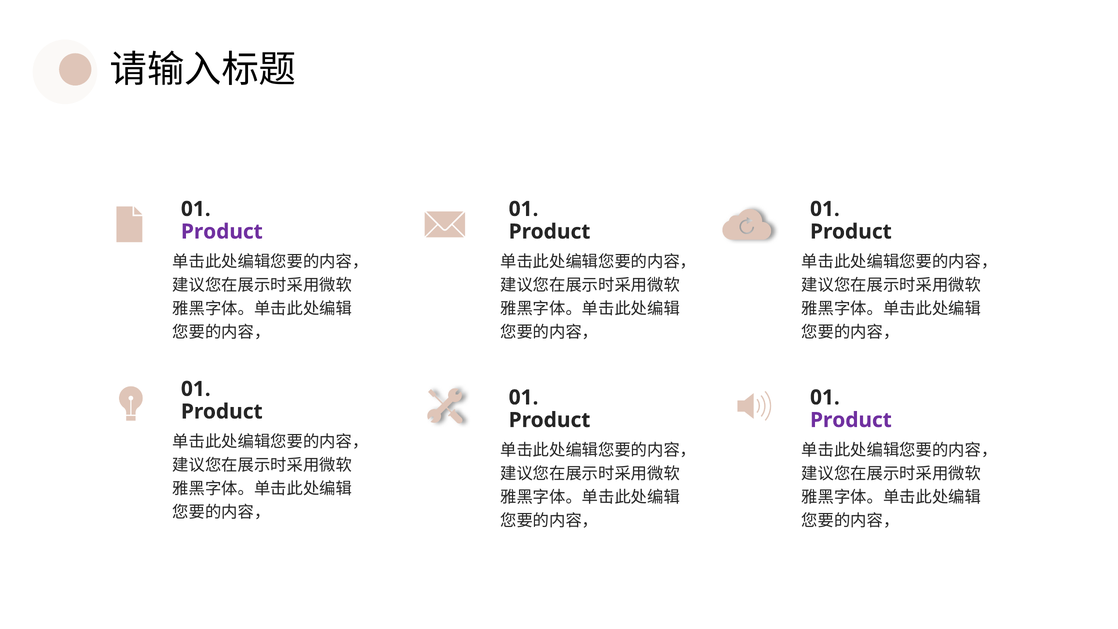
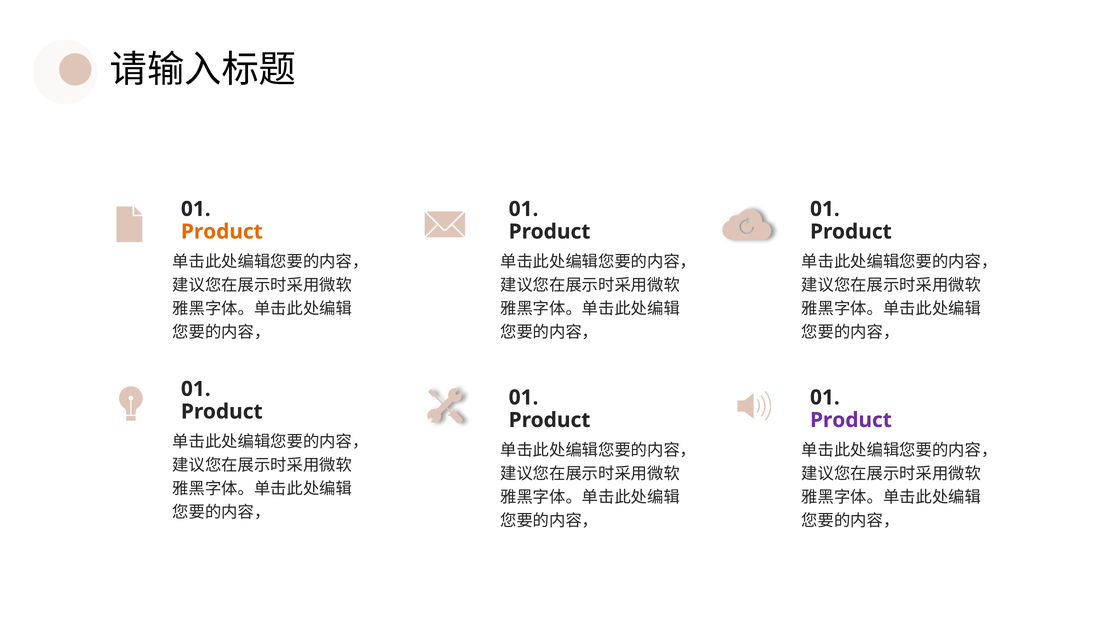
Product colour: purple -> orange (222, 232)
